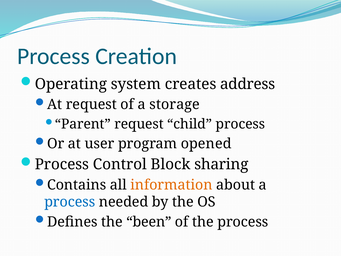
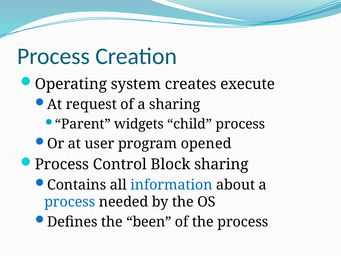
address: address -> execute (248, 84)
a storage: storage -> sharing (175, 104)
Parent request: request -> widgets (139, 124)
information colour: orange -> blue (171, 185)
